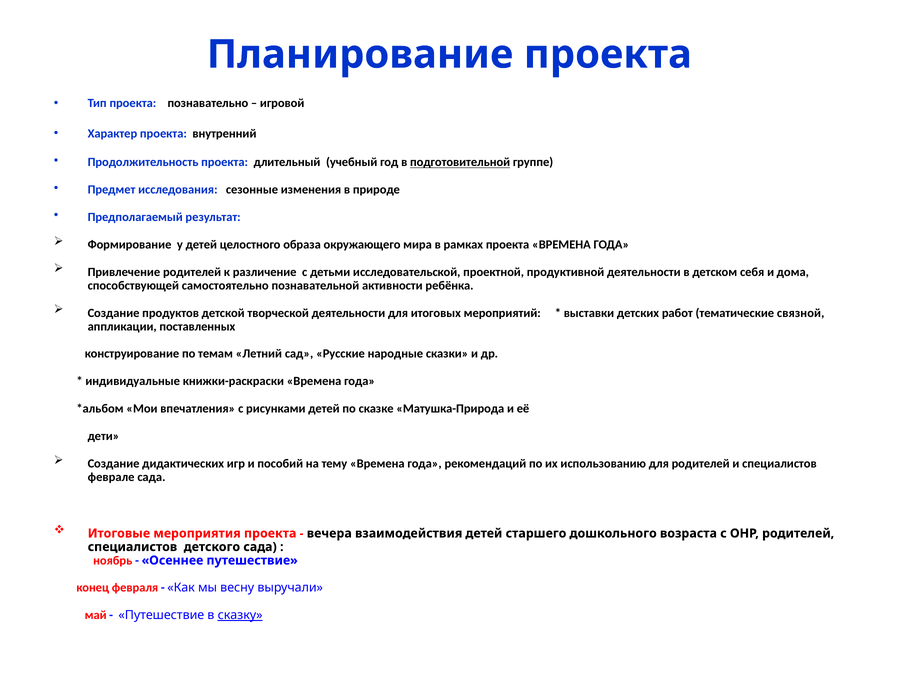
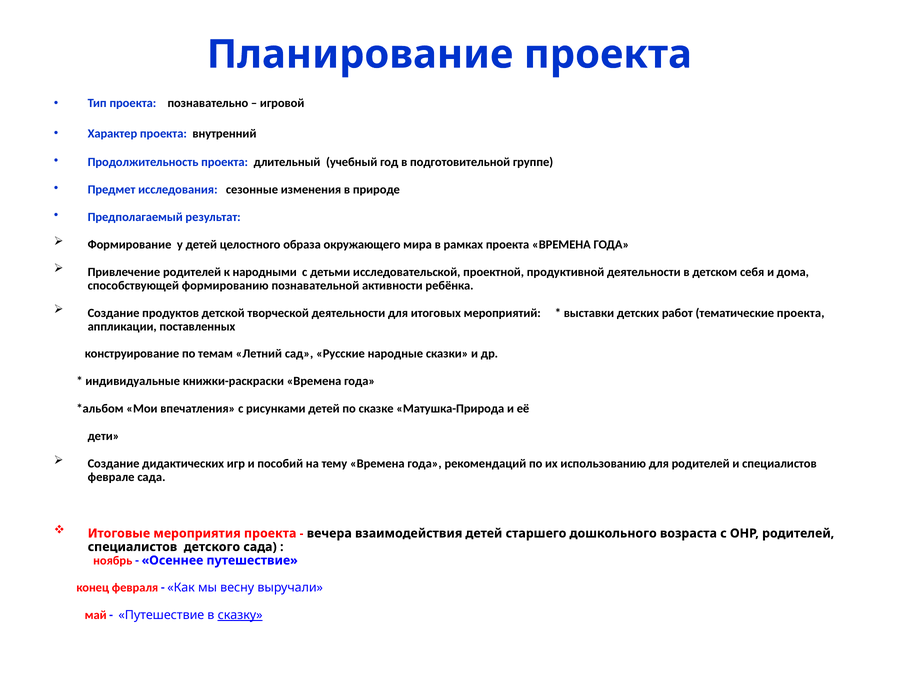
подготовительной underline: present -> none (460, 162)
различение: различение -> народными (265, 272)
самостоятельно: самостоятельно -> формированию (225, 286)
тематические связной: связной -> проекта (801, 313)
